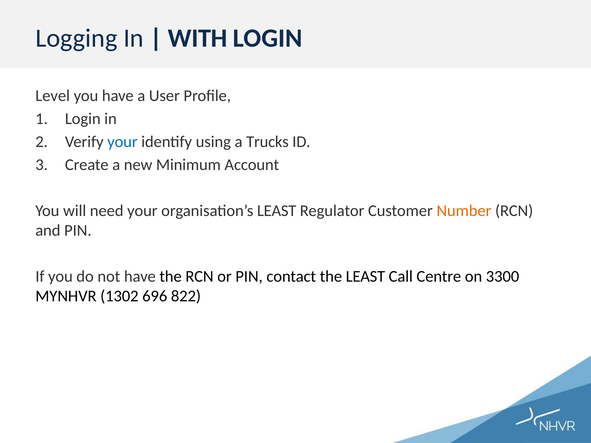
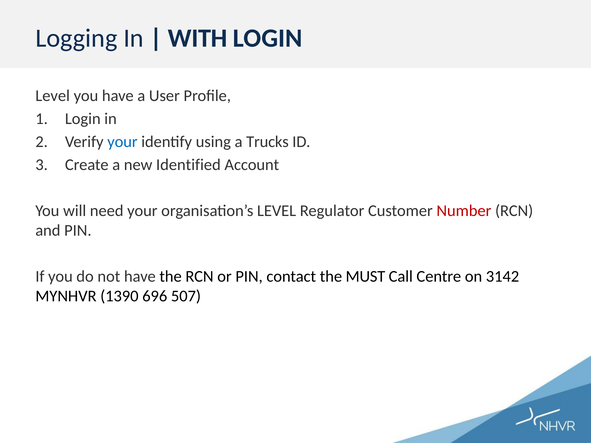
Minimum: Minimum -> Identified (188, 165)
organisation’s LEAST: LEAST -> LEVEL (277, 211)
Number colour: orange -> red (464, 211)
the LEAST: LEAST -> MUST (365, 277)
3300: 3300 -> 3142 (503, 277)
1302: 1302 -> 1390 (119, 296)
822: 822 -> 507 (186, 296)
